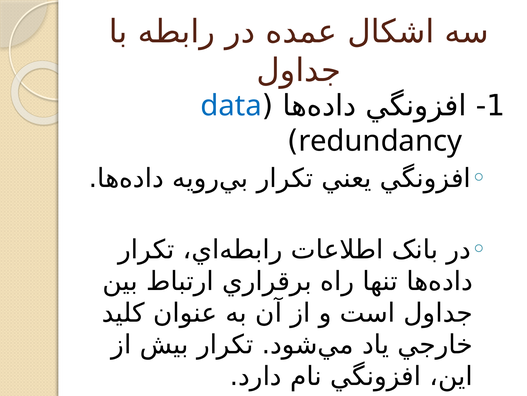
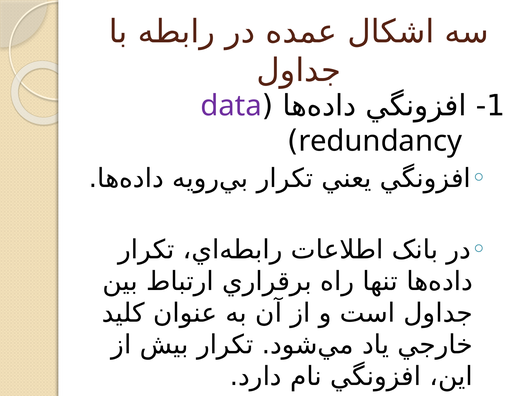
data colour: blue -> purple (231, 106)
